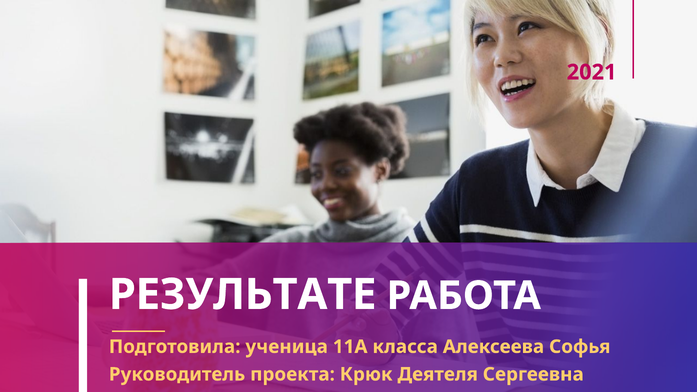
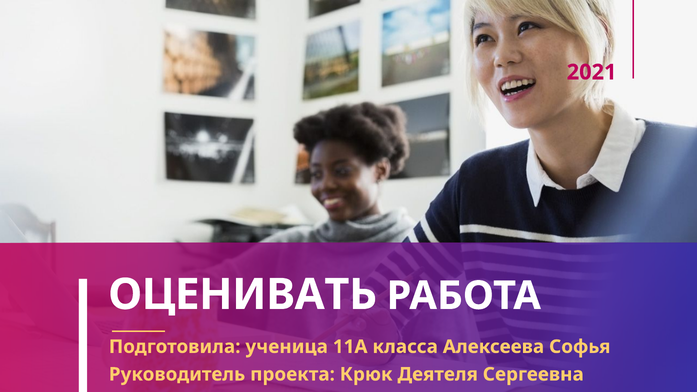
РЕЗУЛЬТАТЕ: РЕЗУЛЬТАТЕ -> ОЦЕНИВАТЬ (243, 295)
